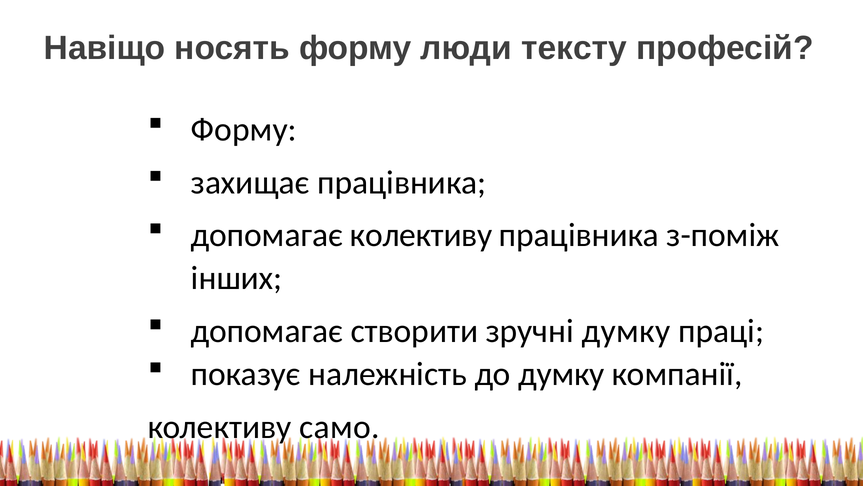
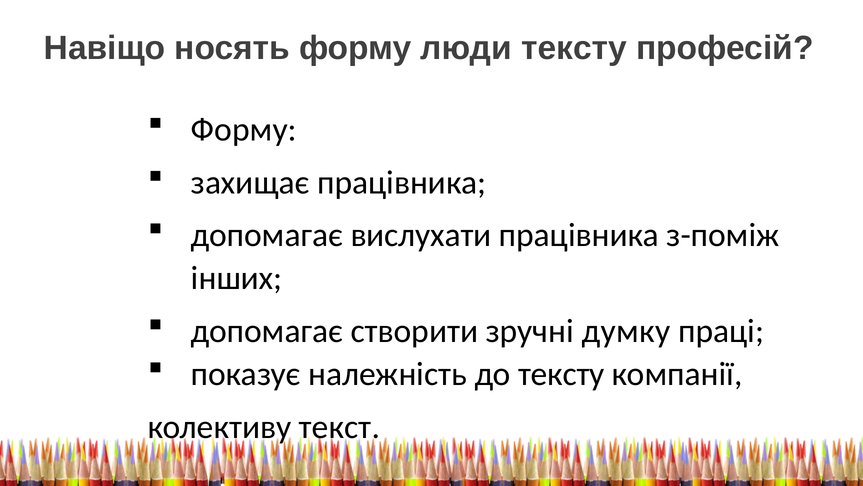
допомагає колективу: колективу -> вислухати (421, 235)
до думку: думку -> тексту (561, 374)
само: само -> текст (339, 427)
